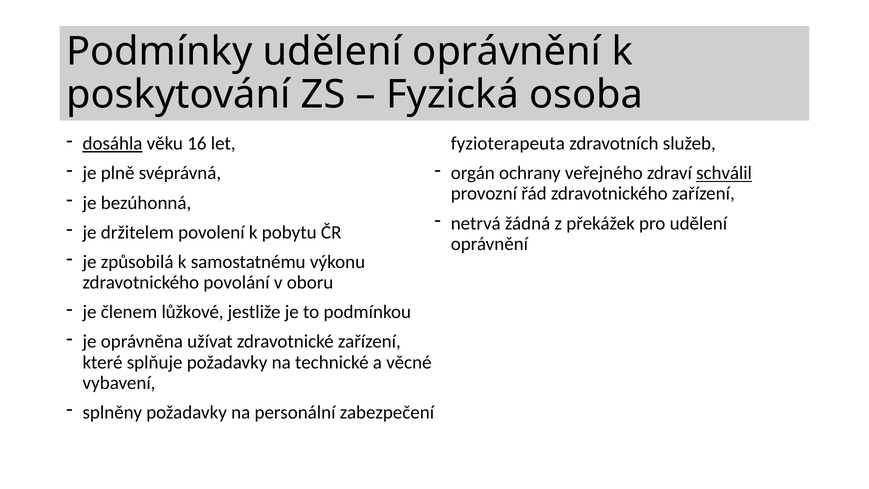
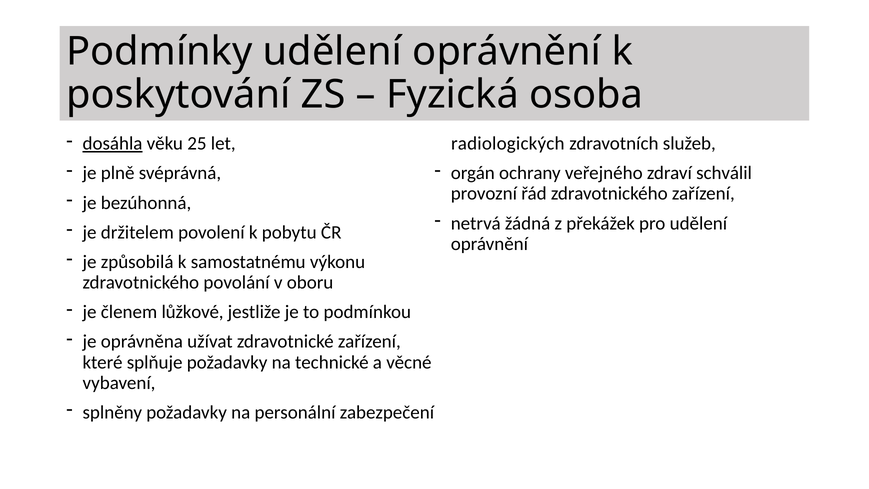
16: 16 -> 25 (197, 144)
fyzioterapeuta: fyzioterapeuta -> radiologických (508, 144)
schválil underline: present -> none (724, 173)
